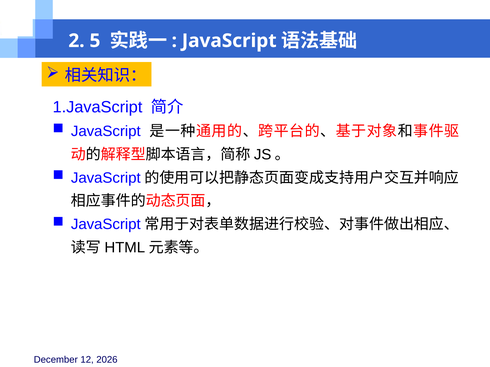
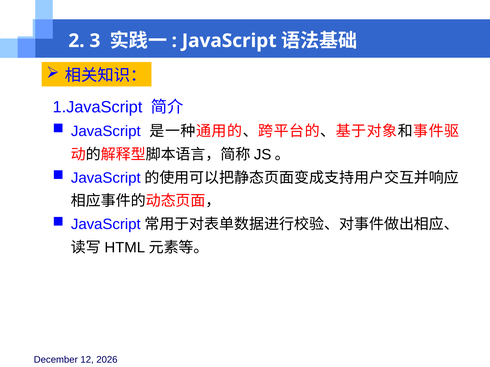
5: 5 -> 3 (95, 41)
